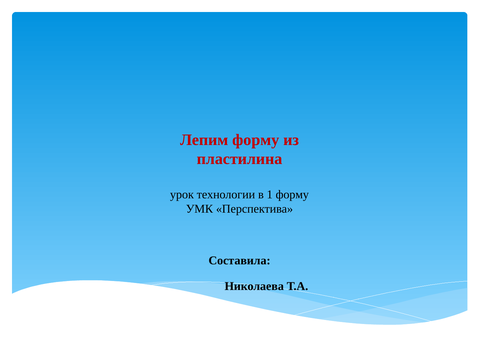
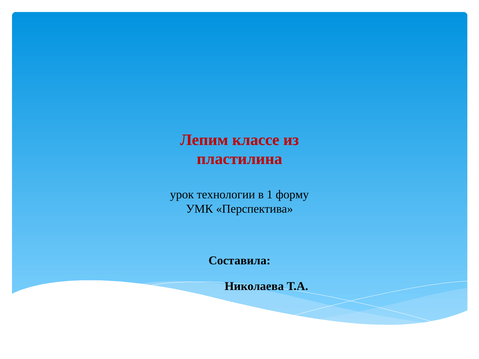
Лепим форму: форму -> классе (256, 140)
